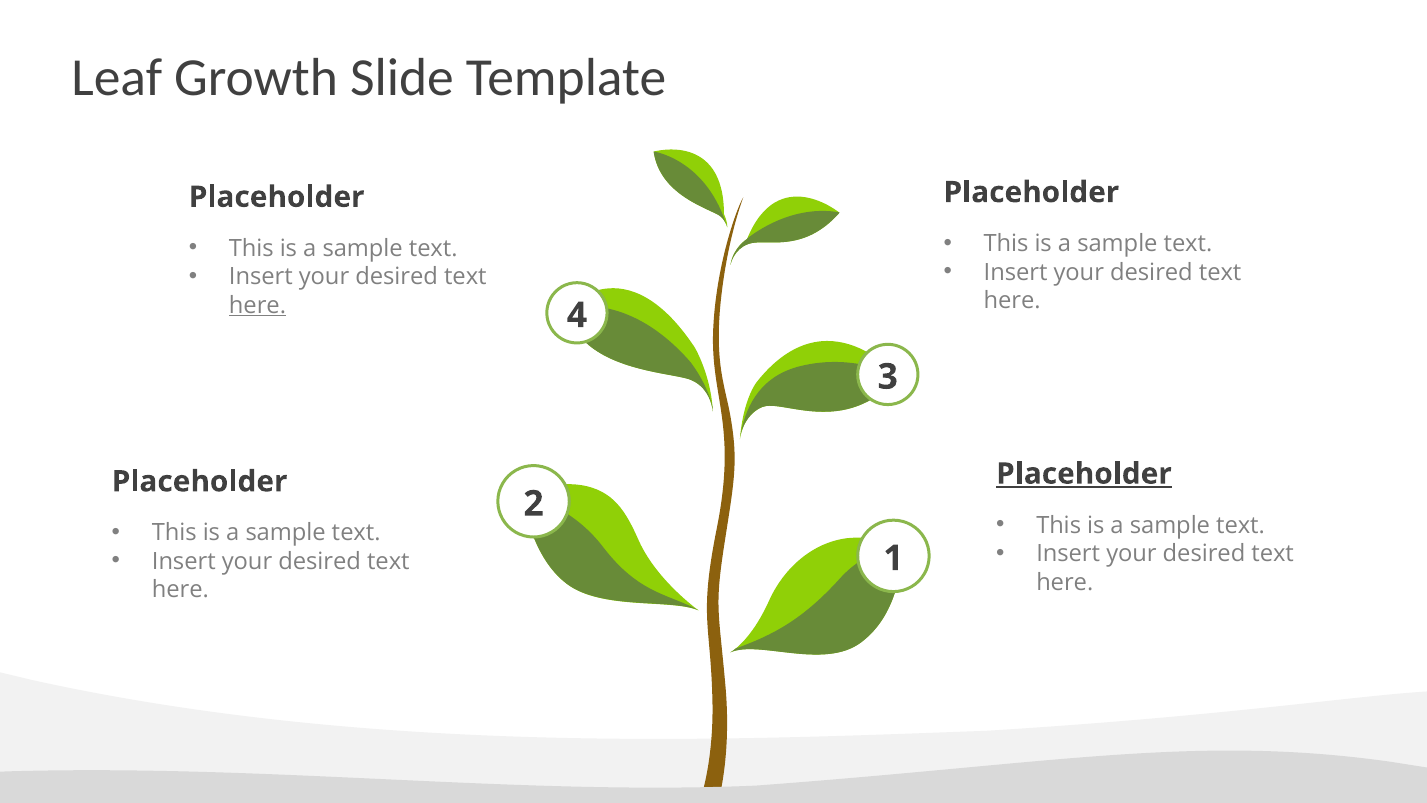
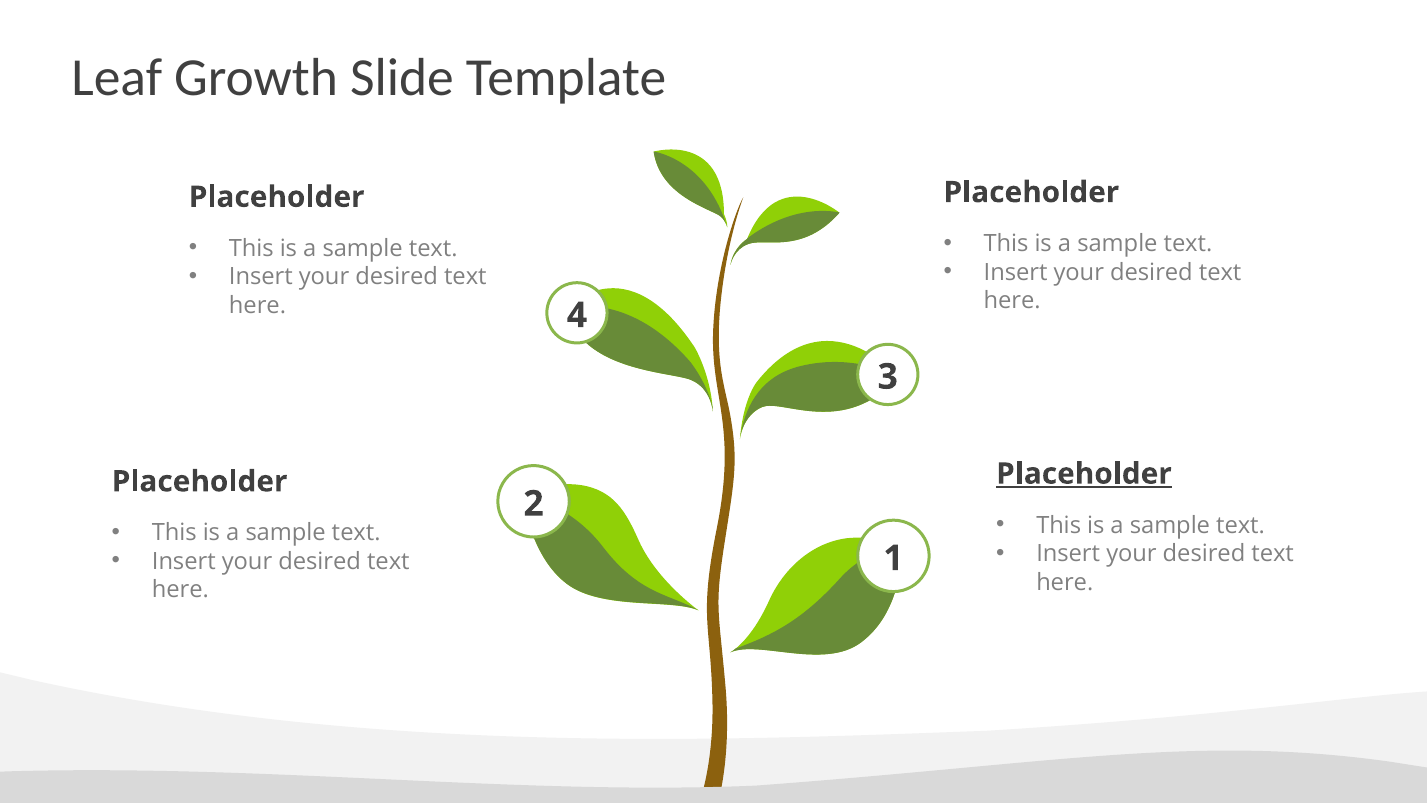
here underline: present -> none (257, 305)
